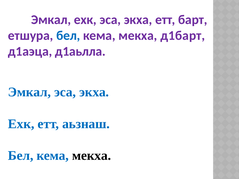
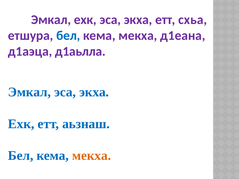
барт: барт -> схьа (193, 20)
д1барт: д1барт -> д1еана (183, 36)
мекха colour: black -> orange (92, 156)
